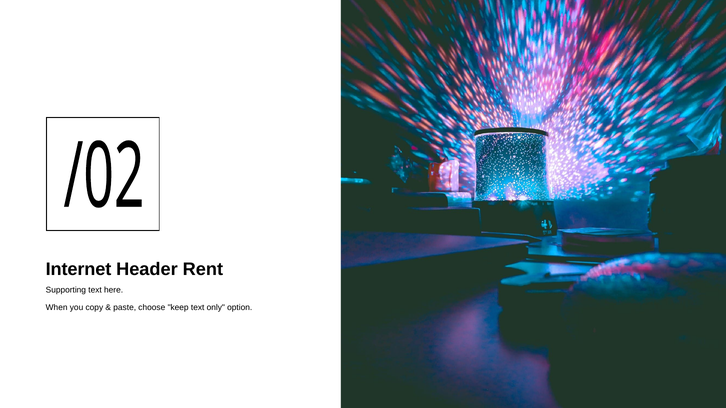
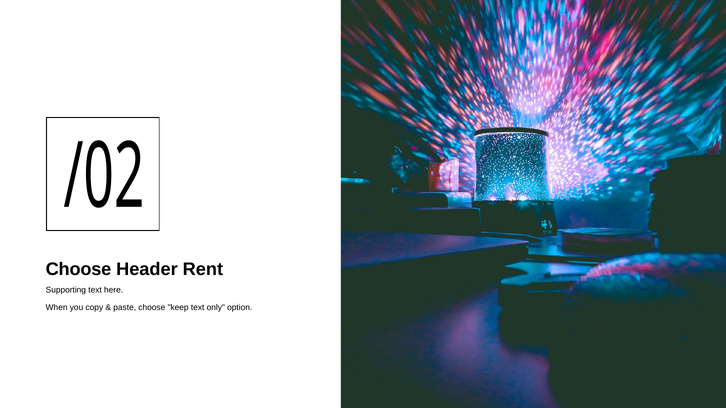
Internet: Internet -> Choose (79, 269)
